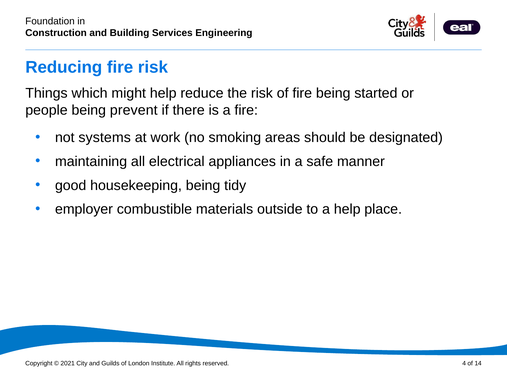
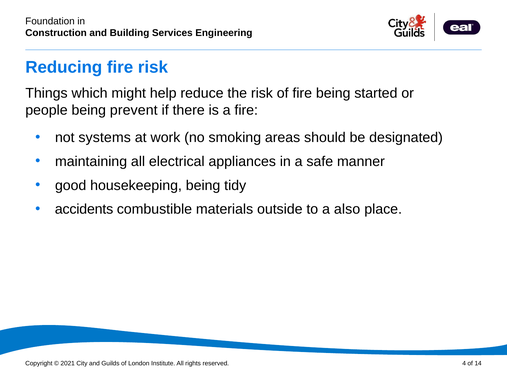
employer: employer -> accidents (84, 209)
a help: help -> also (347, 209)
